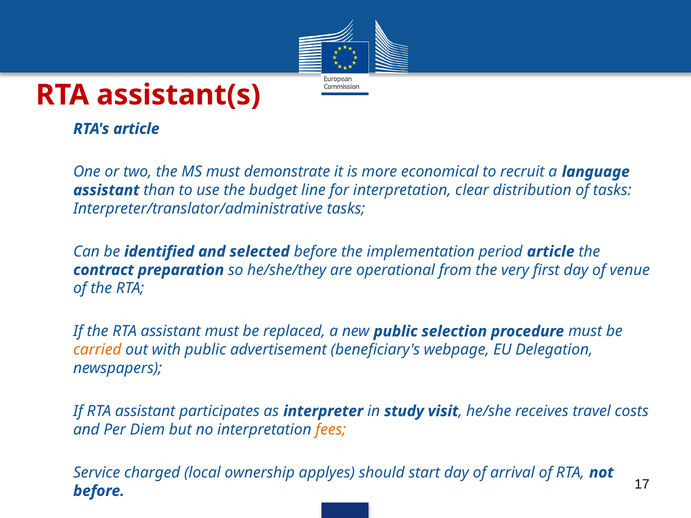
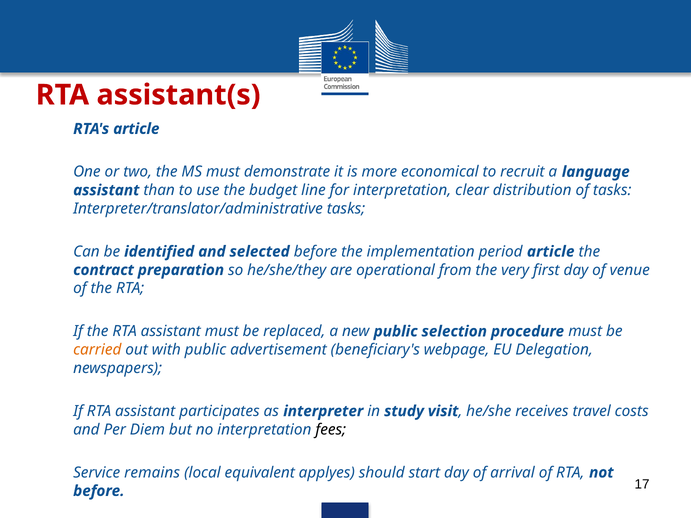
fees colour: orange -> black (331, 430)
charged: charged -> remains (152, 473)
ownership: ownership -> equivalent (260, 473)
